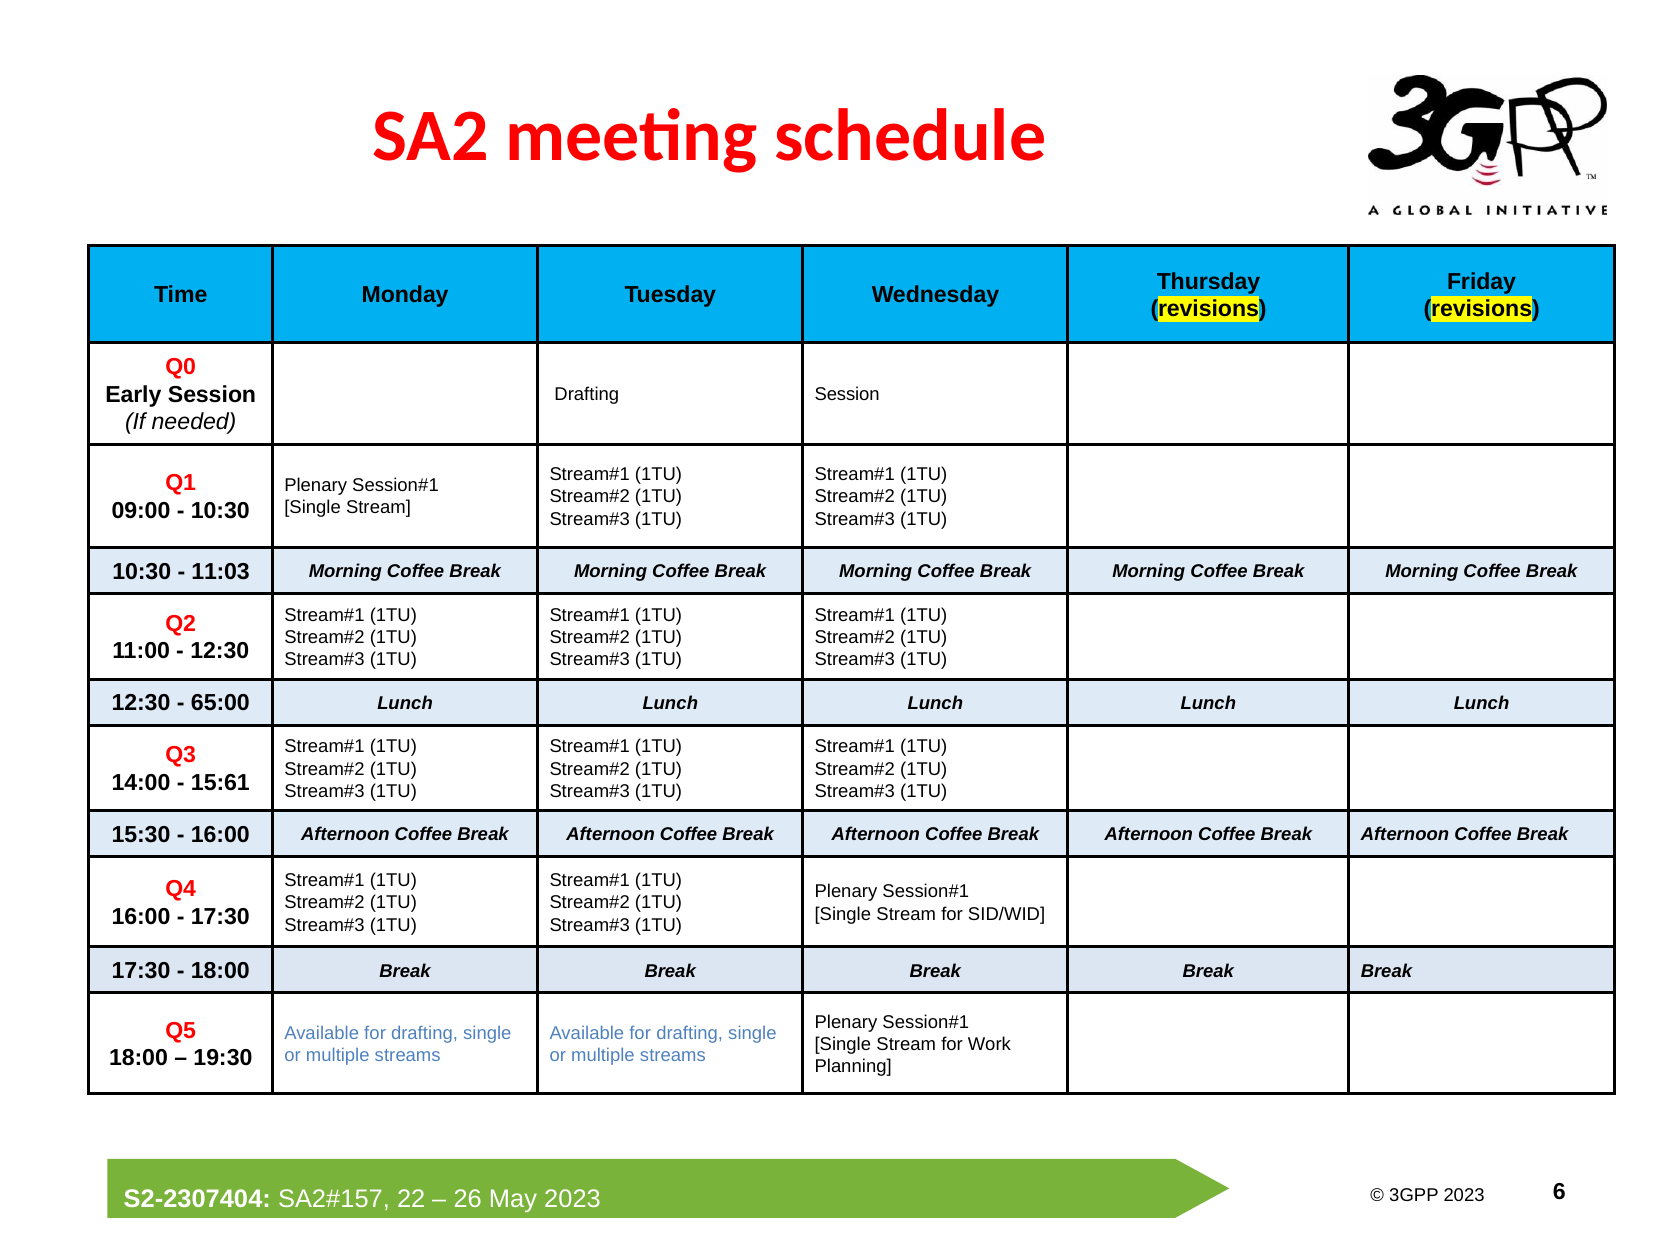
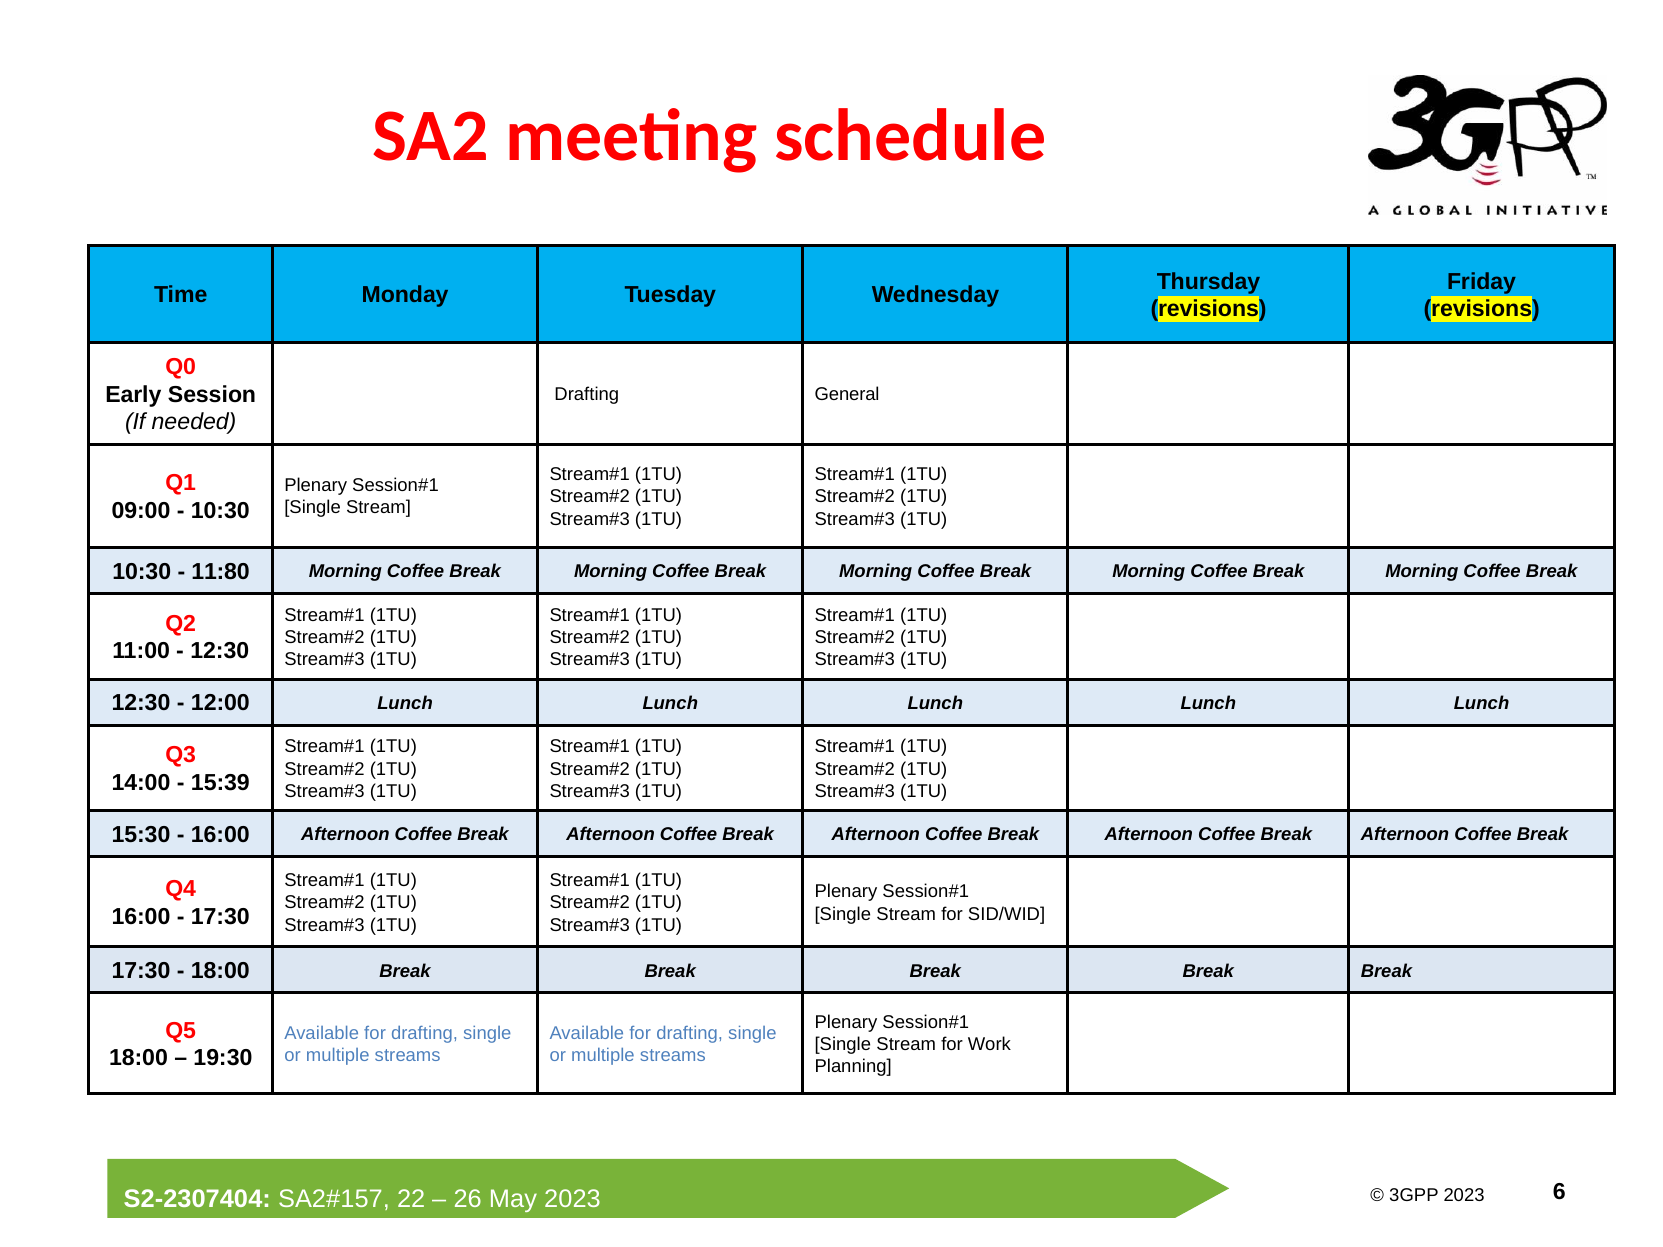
Drafting Session: Session -> General (847, 395)
11:03: 11:03 -> 11:80 (221, 572)
65:00: 65:00 -> 12:00 (220, 703)
15:61: 15:61 -> 15:39 (220, 783)
